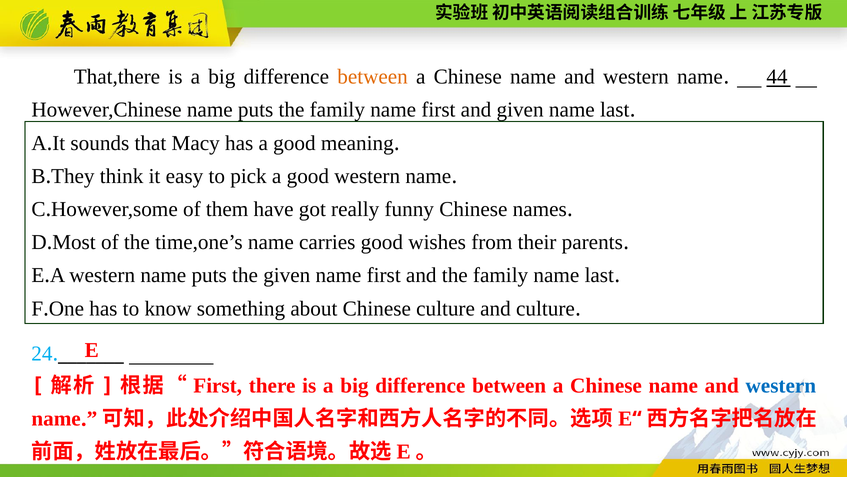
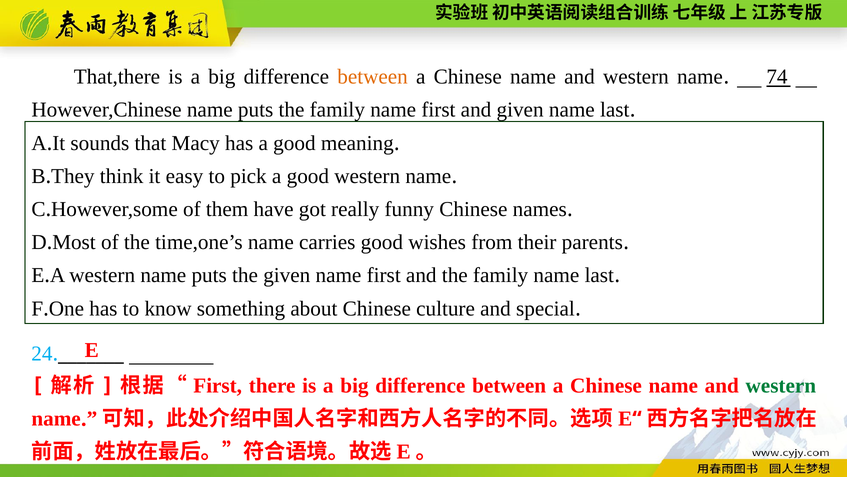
44: 44 -> 74 (777, 77)
and culture: culture -> special (545, 308)
western colour: blue -> green (781, 385)
